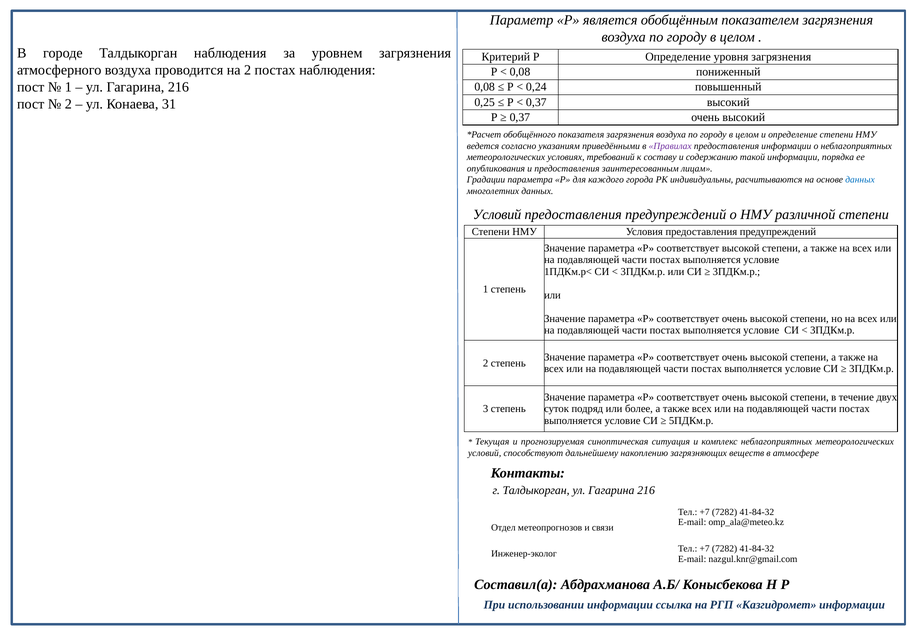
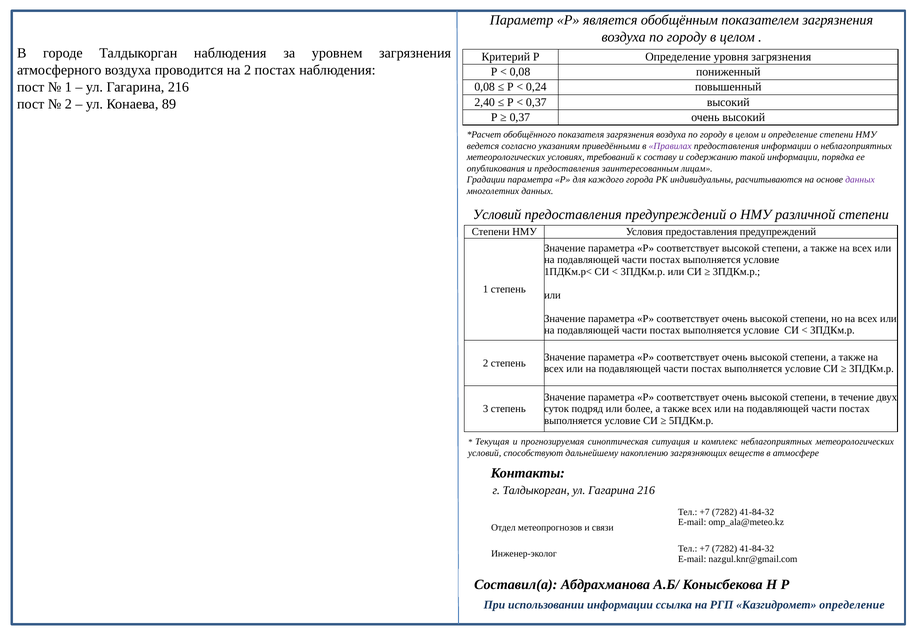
0,25: 0,25 -> 2,40 (485, 102)
31: 31 -> 89 (169, 104)
данных colour: blue -> purple (860, 180)
Казгидромет информации: информации -> определение (852, 605)
